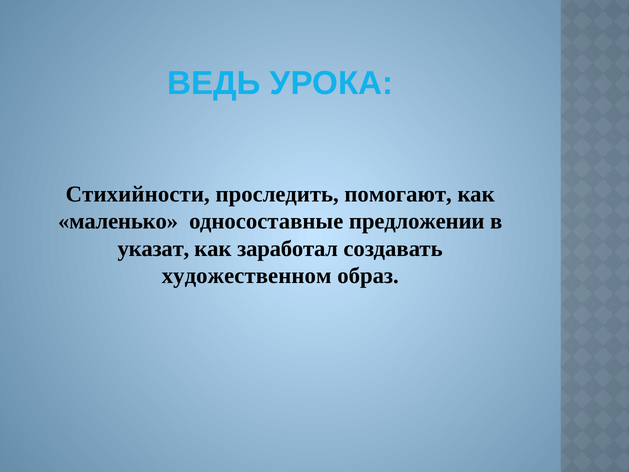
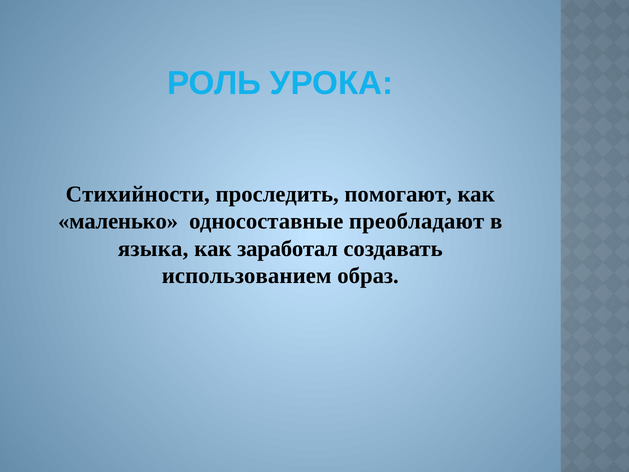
ВЕДЬ: ВЕДЬ -> РОЛЬ (214, 83)
предложении: предложении -> преобладают (417, 221)
указат: указат -> языка (153, 248)
художественном: художественном -> использованием (247, 276)
